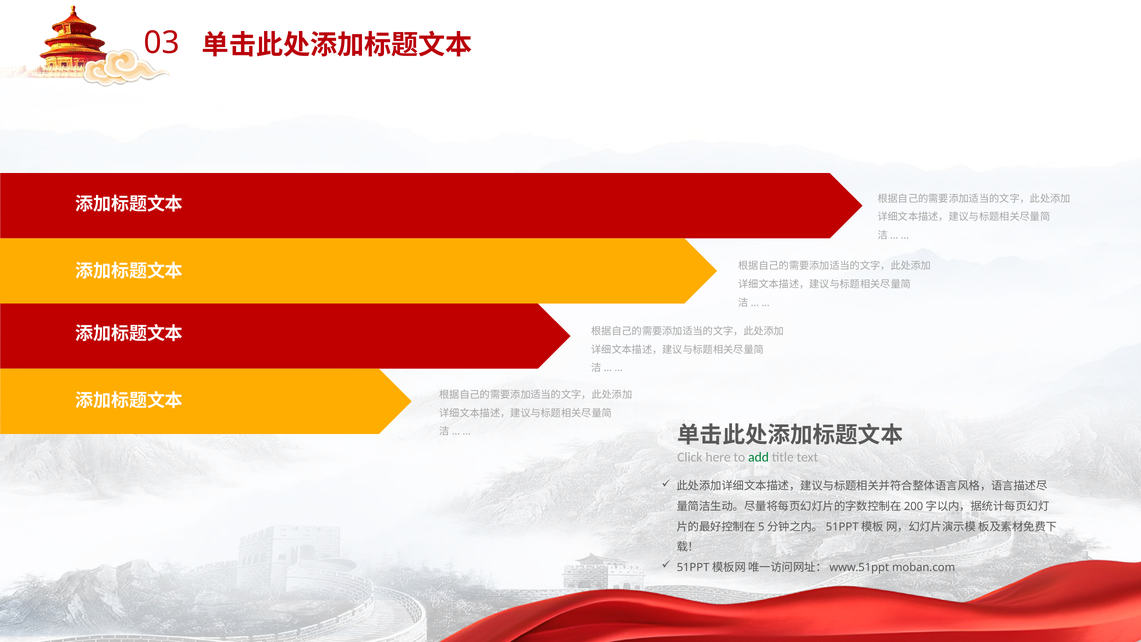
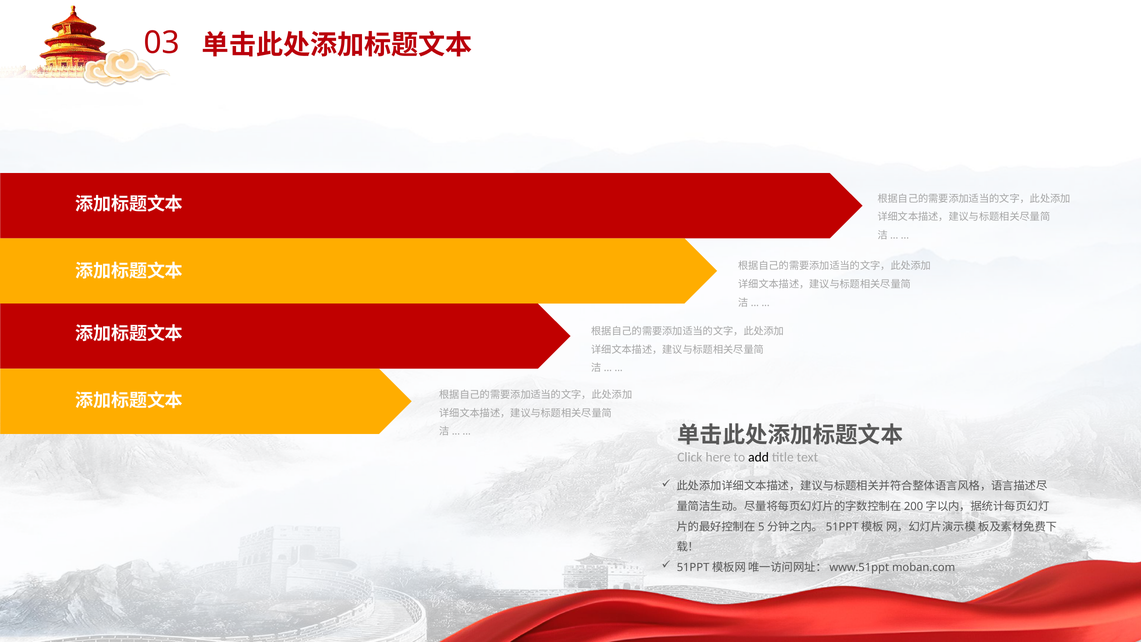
add colour: green -> black (759, 457)
